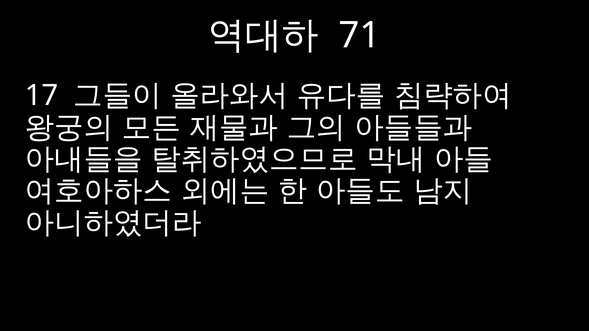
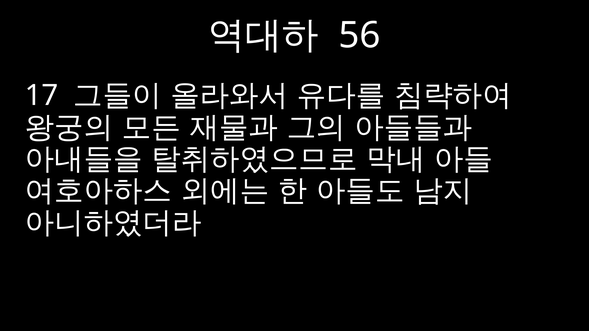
71: 71 -> 56 (360, 35)
